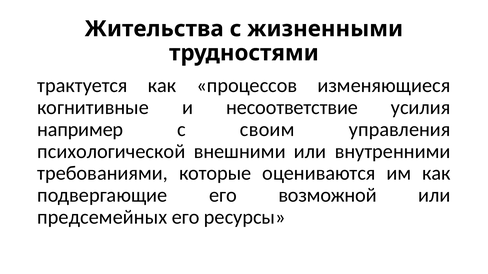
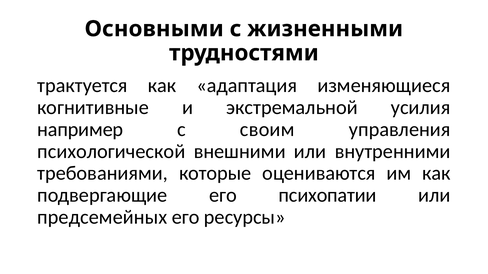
Жительства: Жительства -> Основными (154, 29)
процессов: процессов -> адаптация (247, 86)
несоответствие: несоответствие -> экстремальной (292, 108)
возможной: возможной -> психопатии (328, 196)
